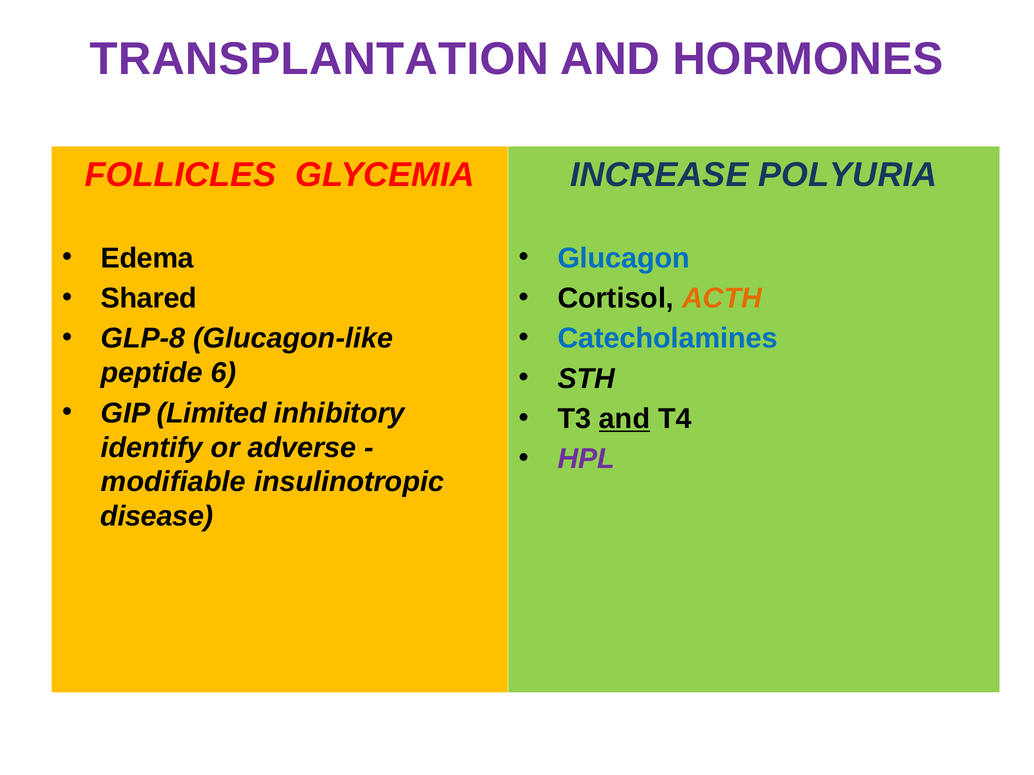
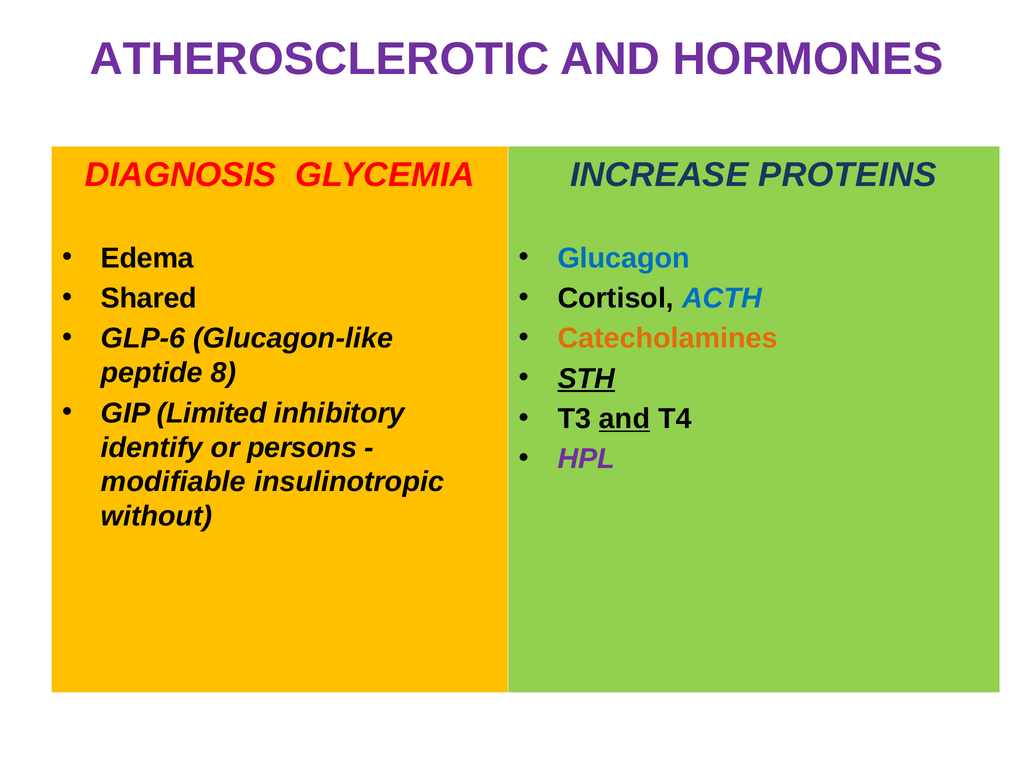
TRANSPLANTATION: TRANSPLANTATION -> ATHEROSCLEROTIC (319, 59)
FOLLICLES: FOLLICLES -> DIAGNOSIS (181, 175)
POLYURIA: POLYURIA -> PROTEINS (848, 175)
ACTH colour: orange -> blue (722, 298)
GLP-8: GLP-8 -> GLP-6 (143, 339)
Catecholamines colour: blue -> orange (668, 339)
6: 6 -> 8 (224, 373)
STH underline: none -> present (586, 379)
adverse: adverse -> persons (302, 448)
disease: disease -> without (157, 517)
